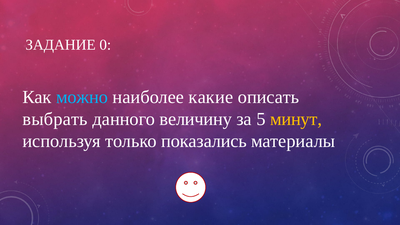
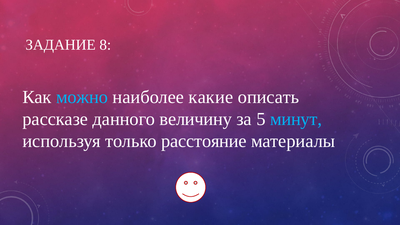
0: 0 -> 8 (105, 45)
выбрать: выбрать -> рассказе (55, 119)
минут colour: yellow -> light blue (296, 119)
показались: показались -> расстояние (204, 141)
